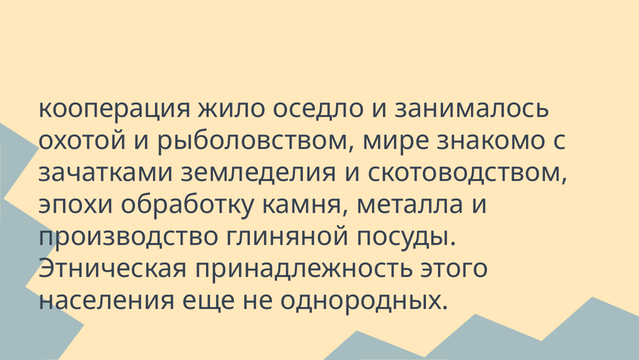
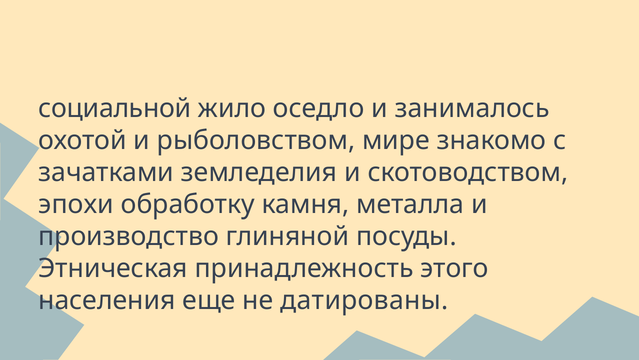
кооперация: кооперация -> социальной (115, 108)
однородных: однородных -> датированы (364, 300)
